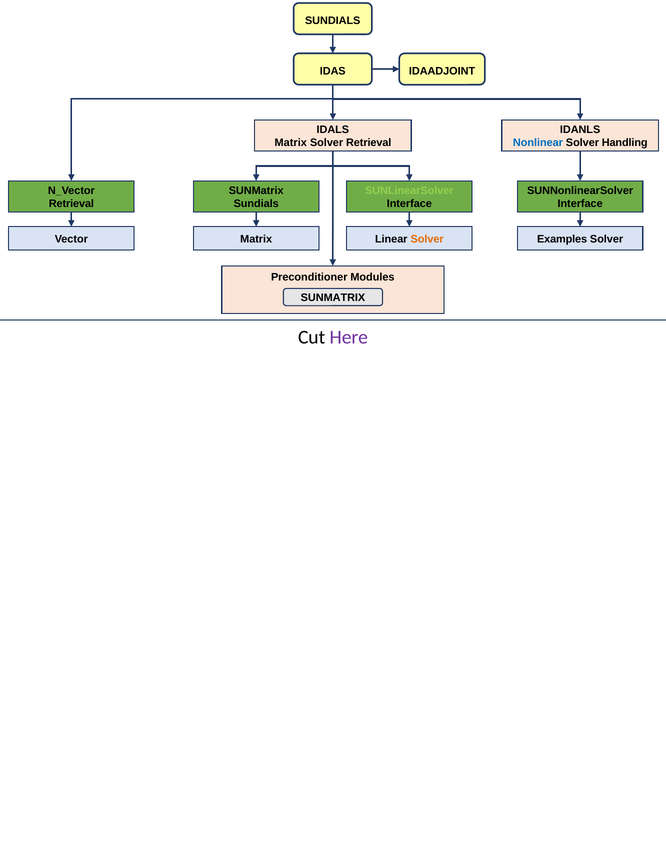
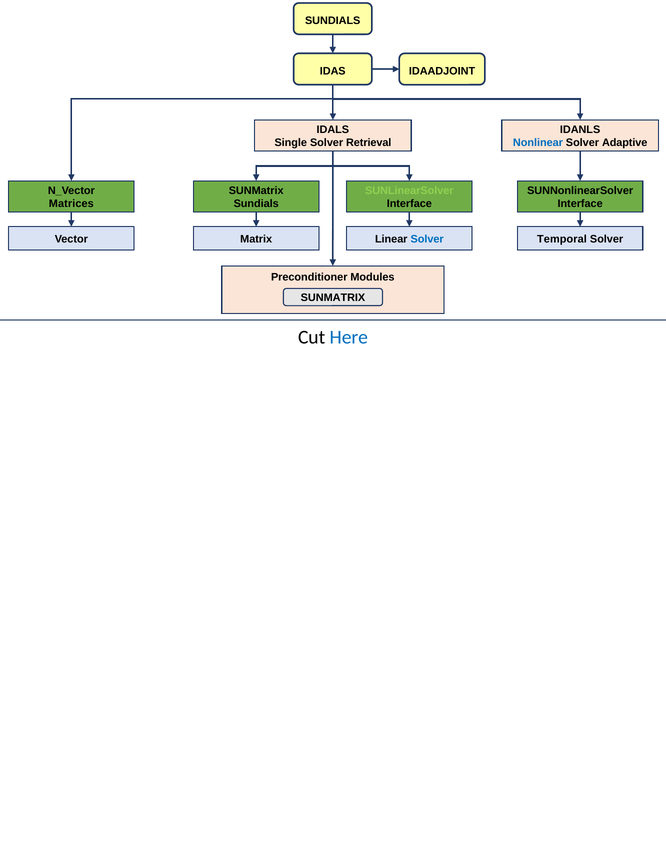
Matrix: Matrix -> Single (291, 143)
Handling: Handling -> Adaptive (625, 143)
Retrieval: Retrieval -> Matrices (71, 204)
Solver colour: orange -> blue (427, 239)
Examples: Examples -> Temporal (562, 239)
Here colour: purple -> blue (349, 337)
